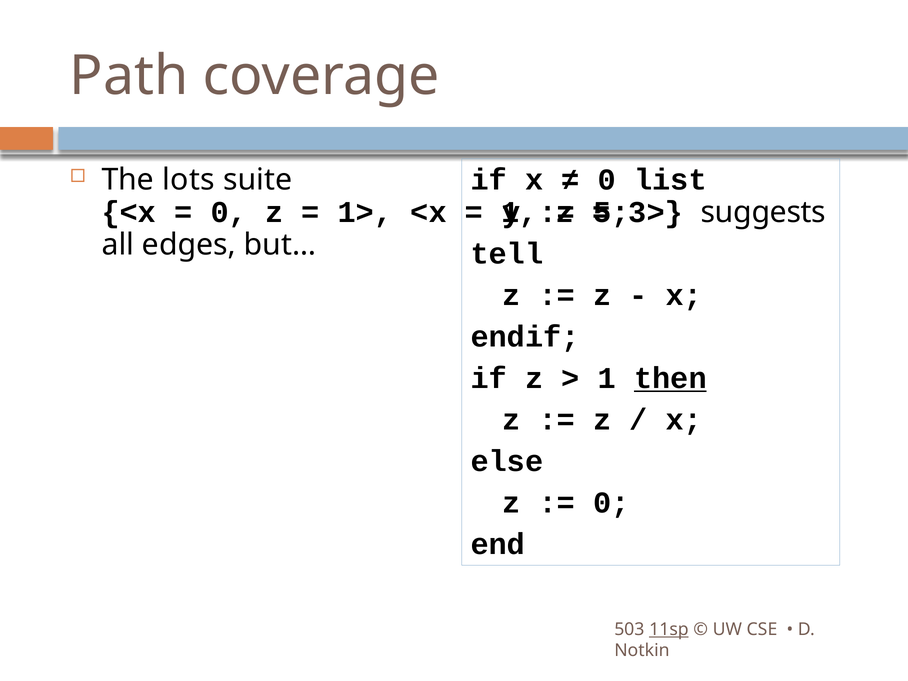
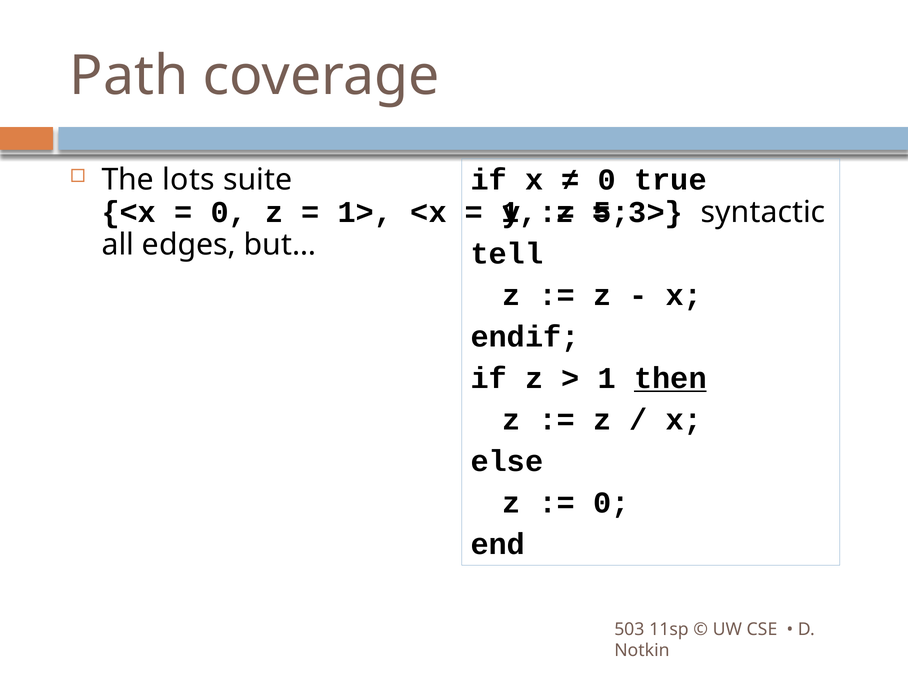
list: list -> true (670, 180)
suggests: suggests -> syntactic (763, 212)
11sp underline: present -> none (669, 629)
